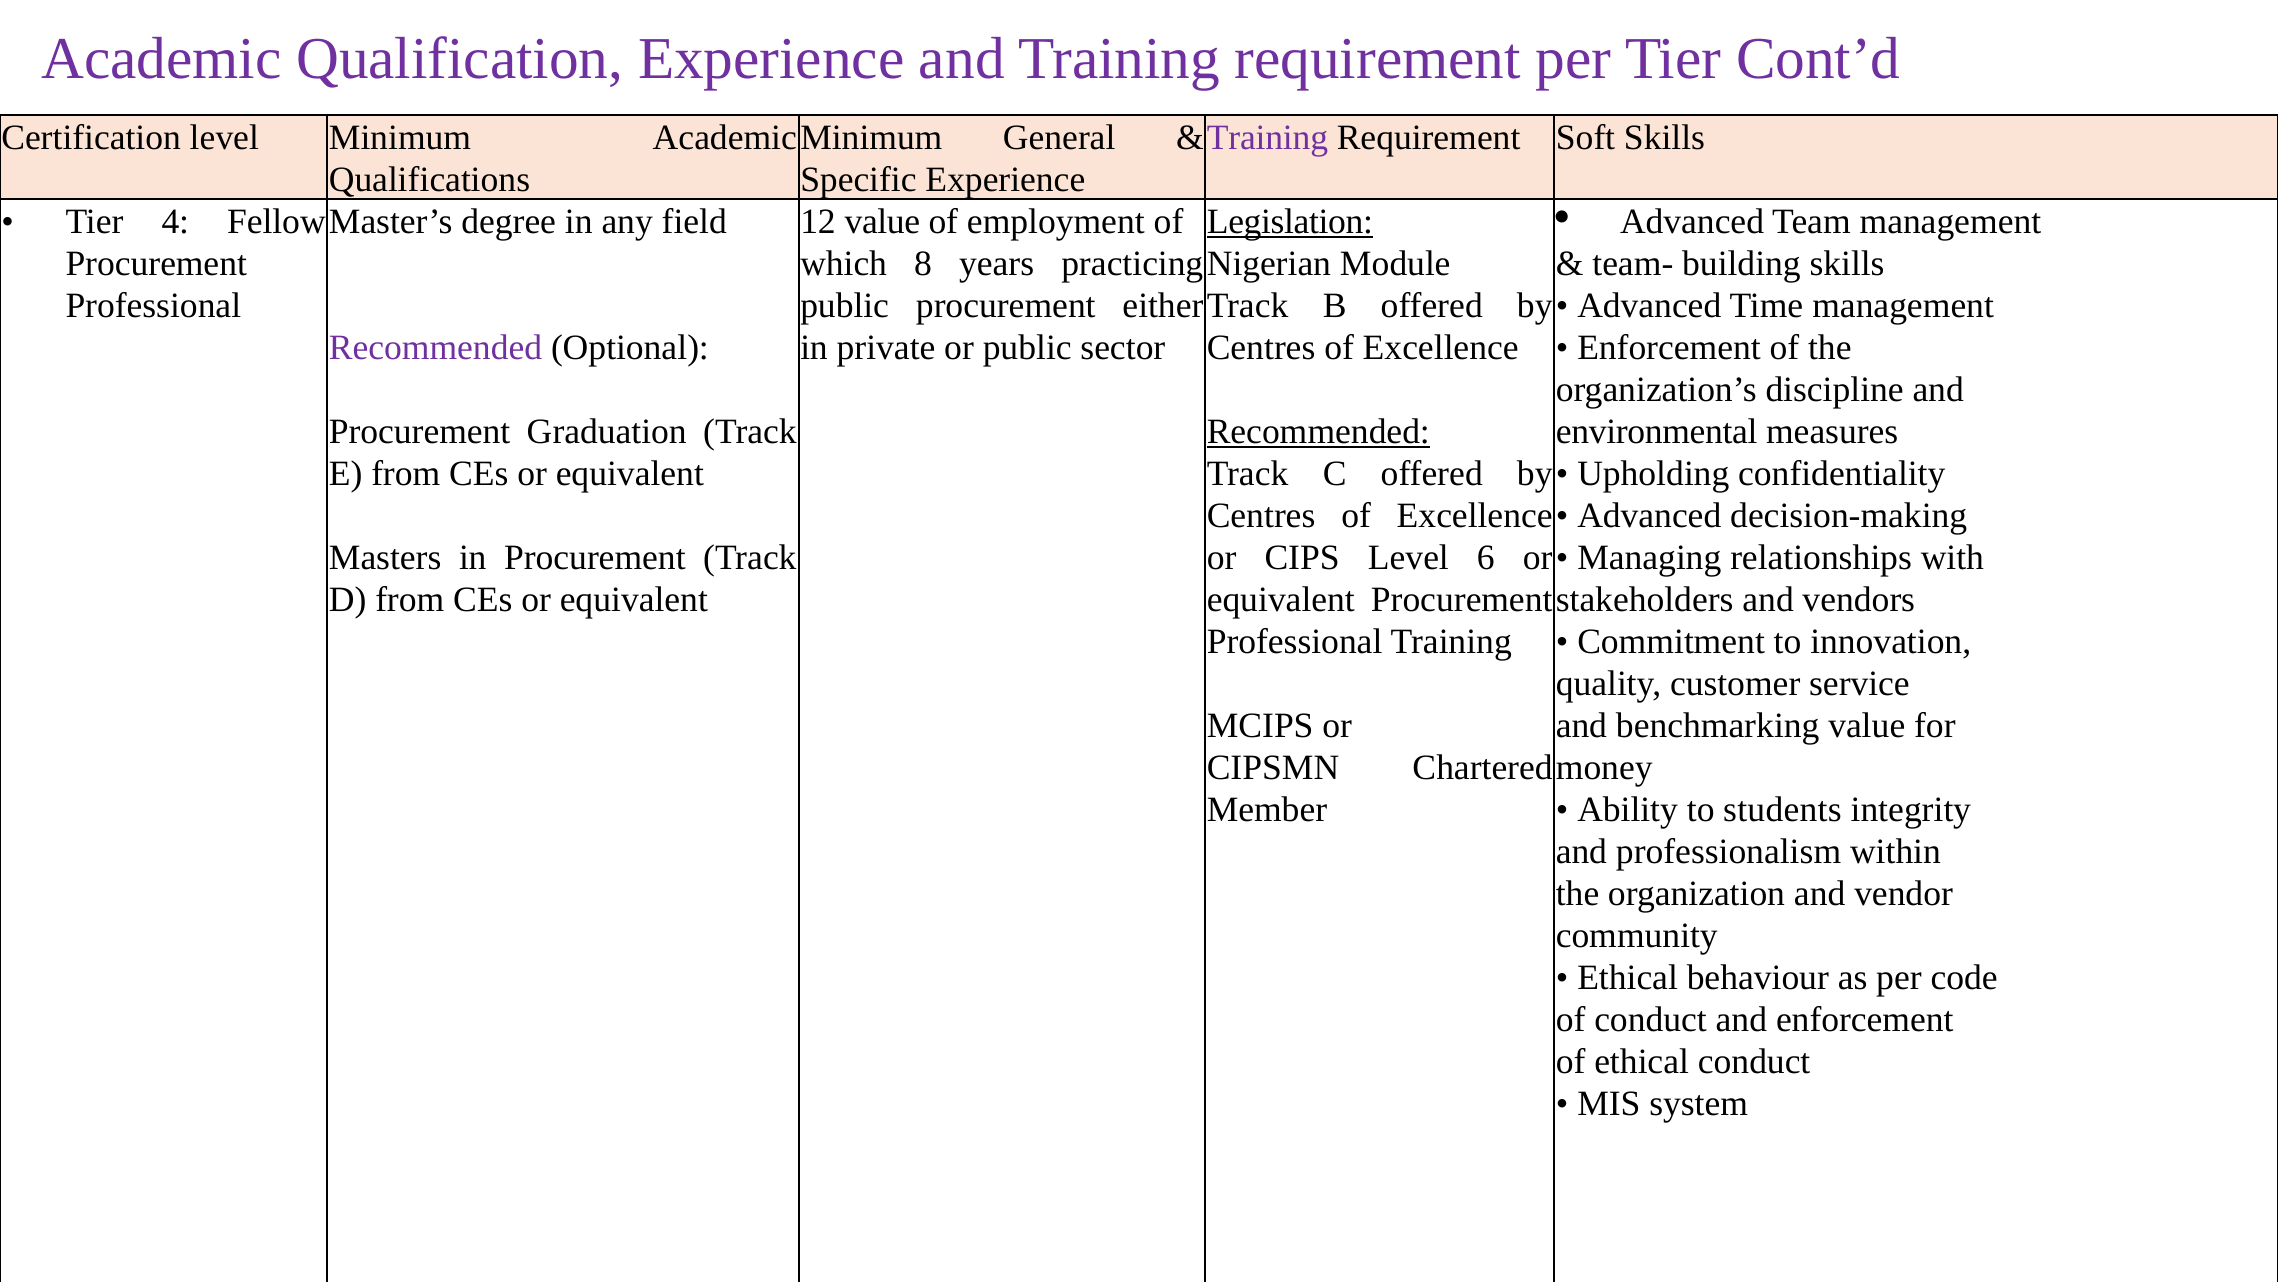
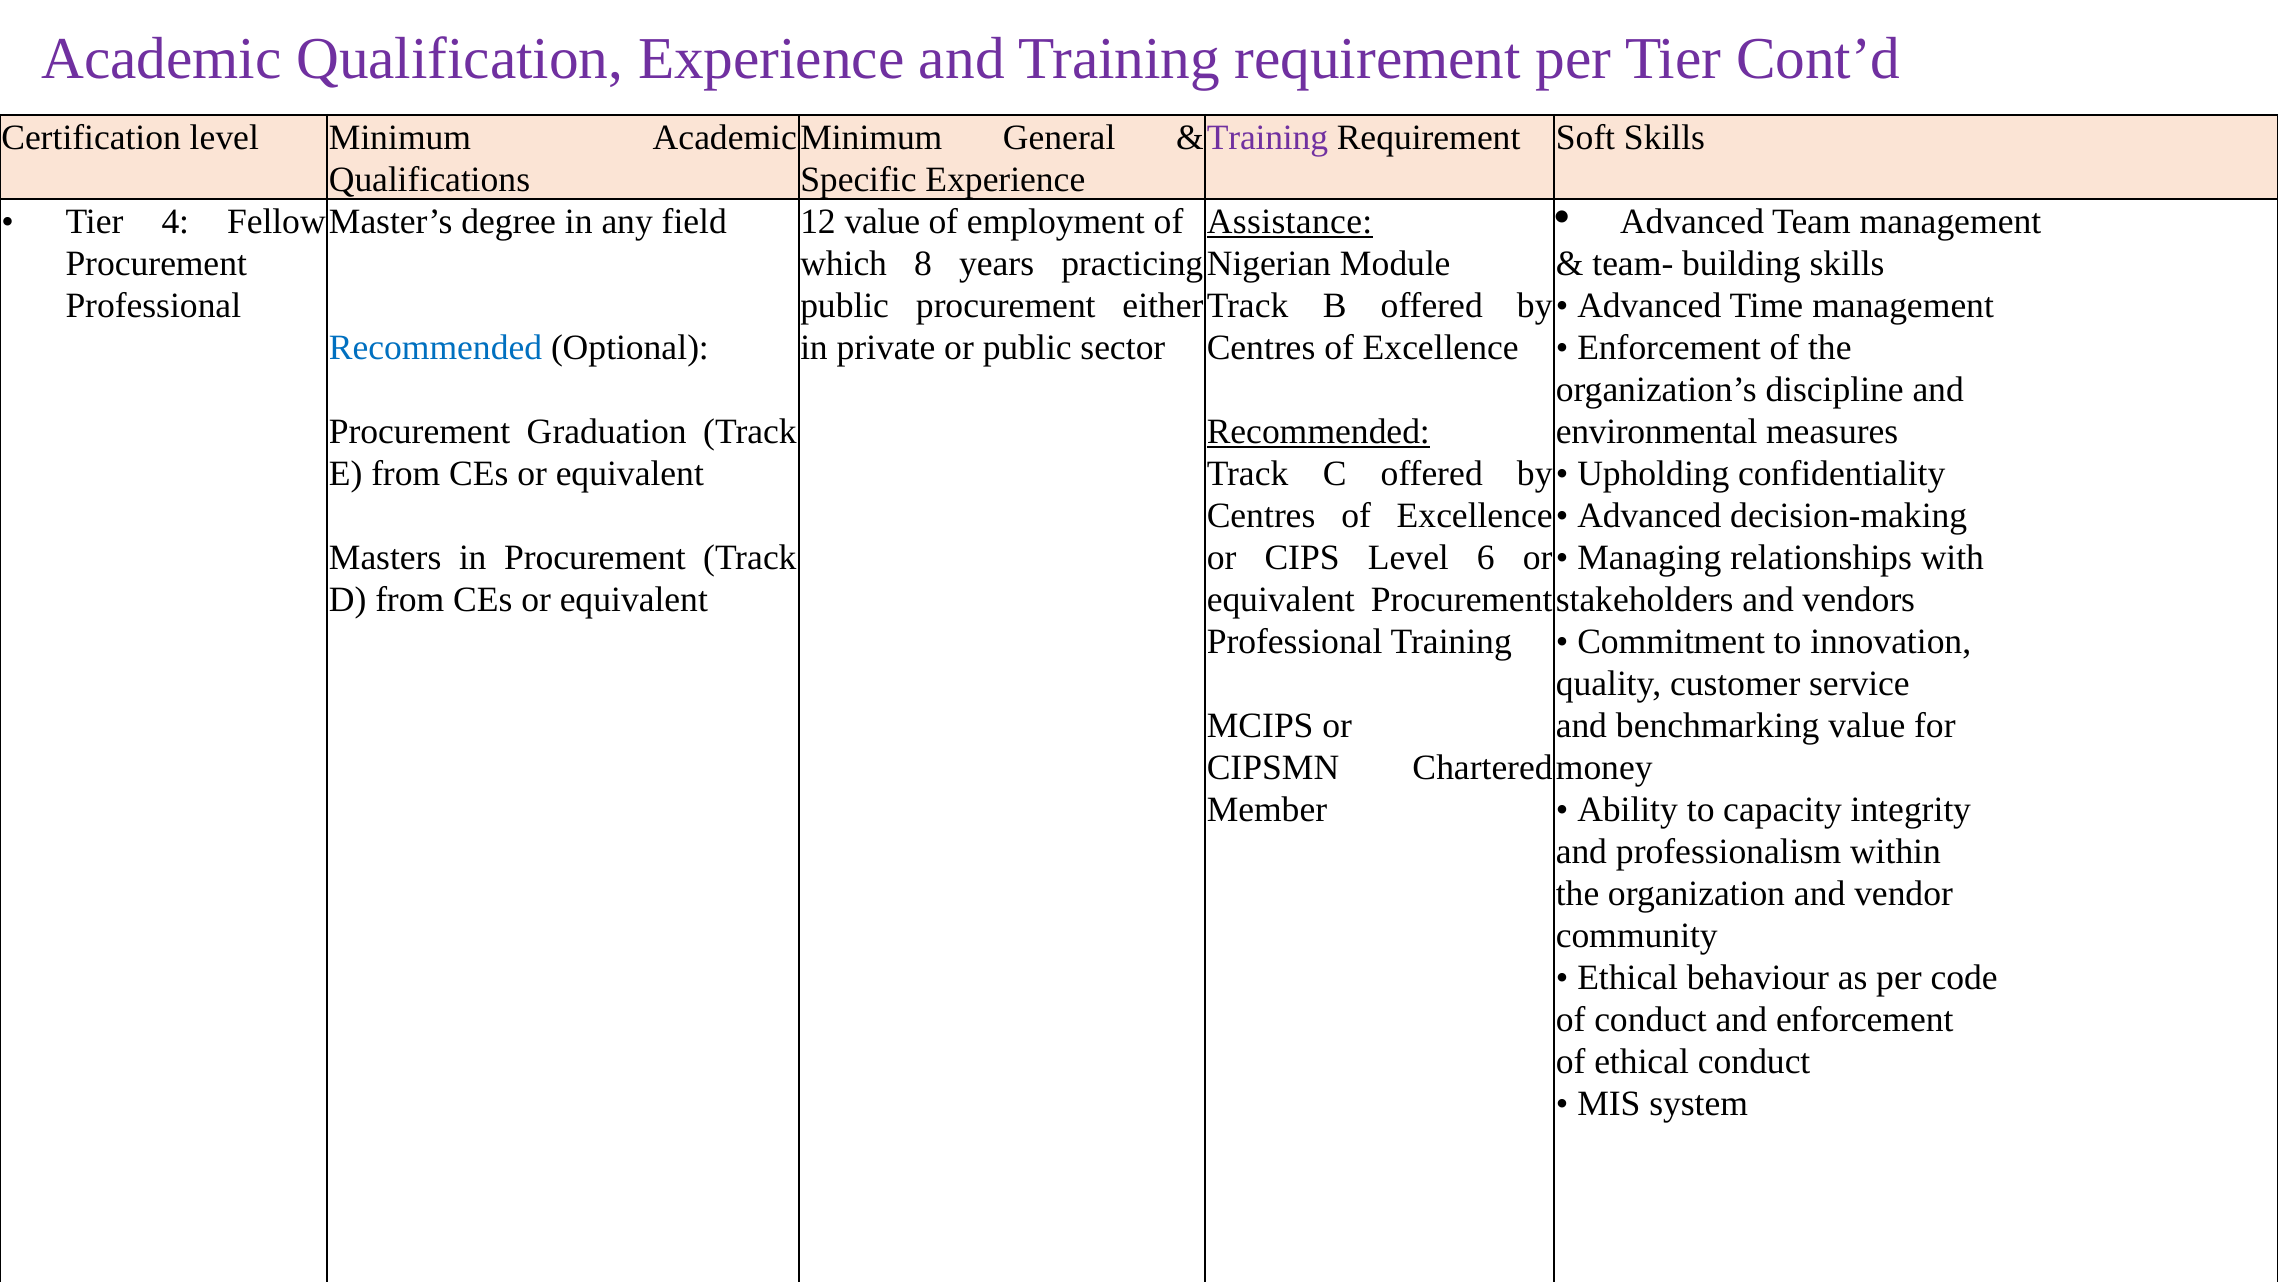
Legislation: Legislation -> Assistance (1290, 221)
Recommended colour: purple -> blue (436, 347)
students: students -> capacity (1783, 809)
